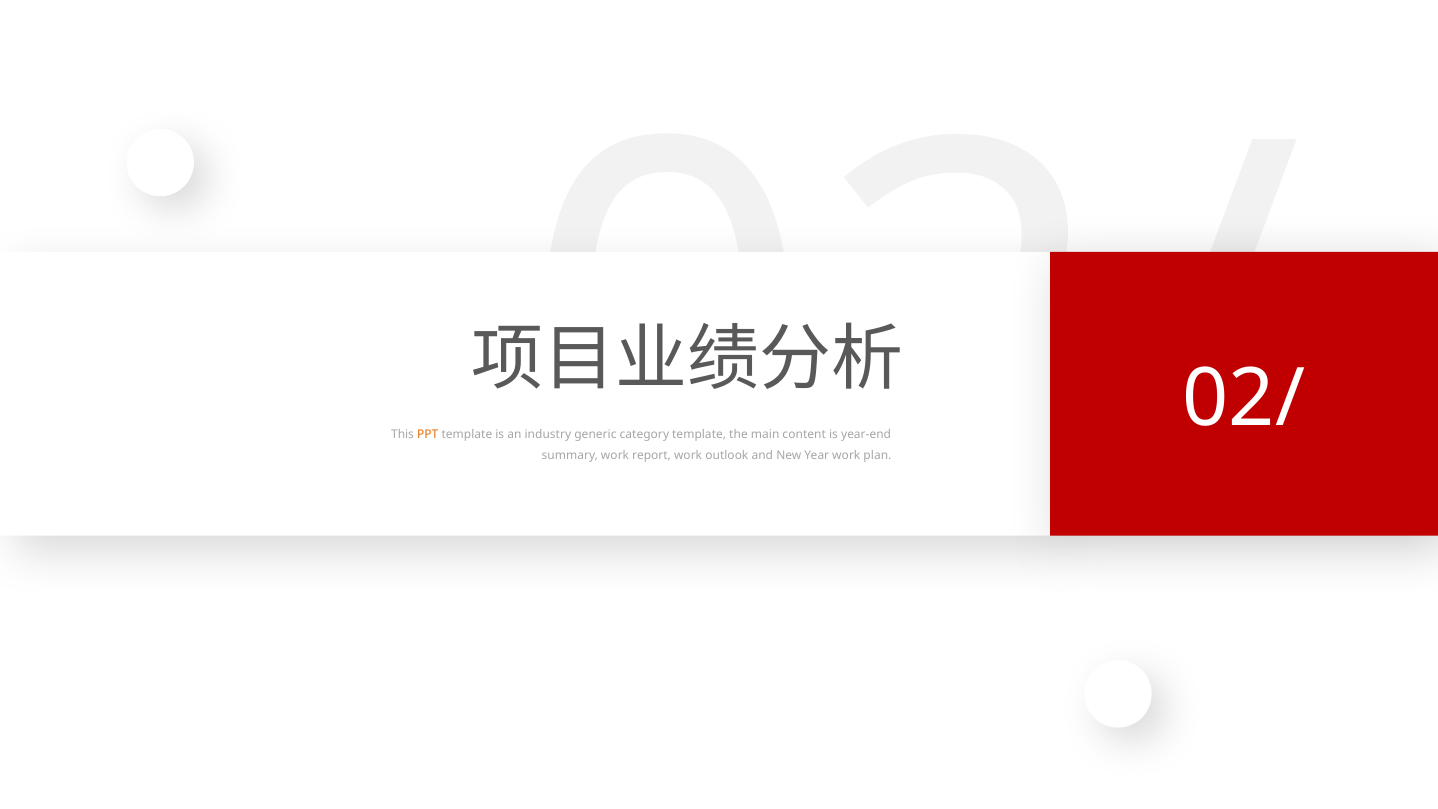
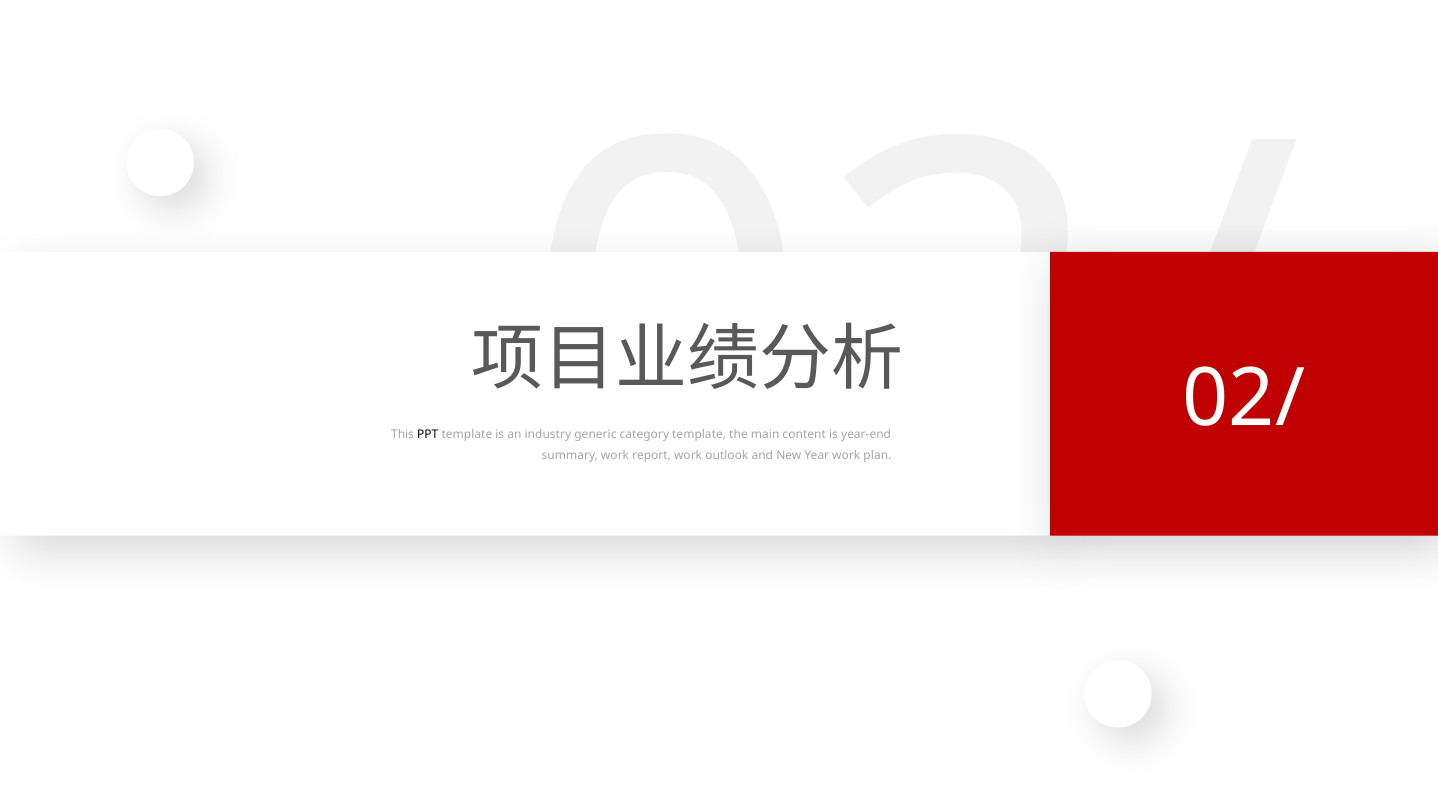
PPT colour: orange -> black (428, 434)
